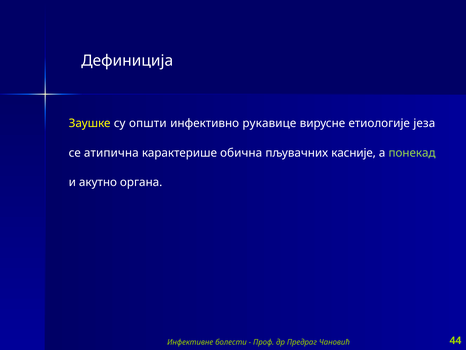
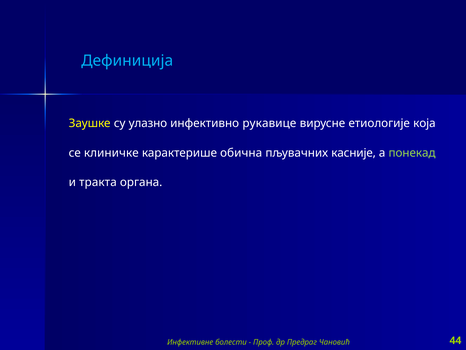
Дефиниција colour: white -> light blue (127, 60)
општи: општи -> улазно (148, 123)
језа: језа -> која (424, 123)
атипична: атипична -> клиничке (111, 153)
акутно: акутно -> тракта (98, 182)
